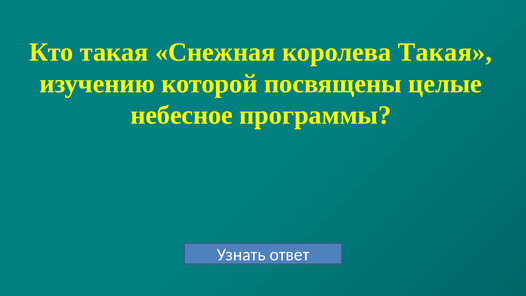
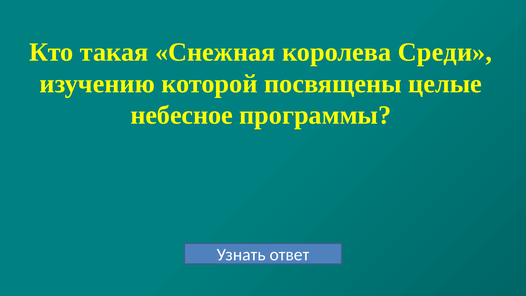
королева Такая: Такая -> Среди (445, 52)
